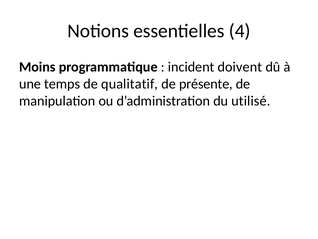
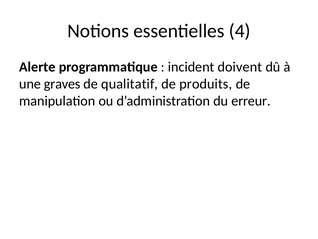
Moins: Moins -> Alerte (37, 67)
temps: temps -> graves (62, 84)
présente: présente -> produits (206, 84)
utilisé: utilisé -> erreur (251, 101)
